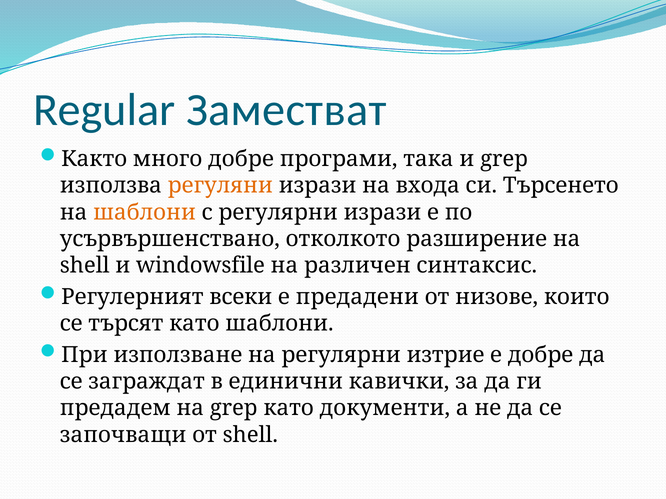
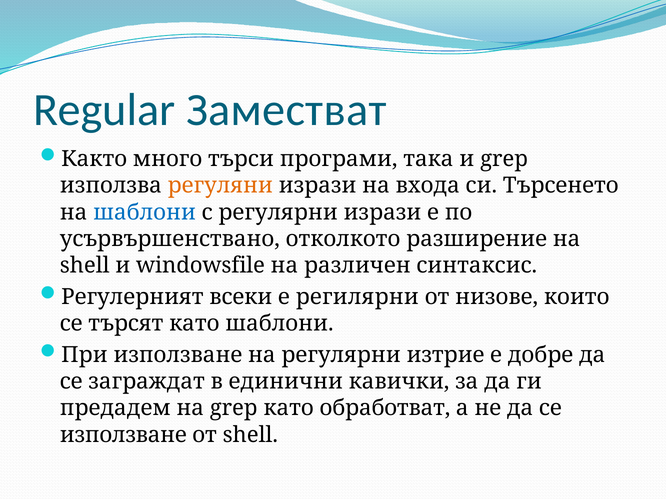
много добре: добре -> търси (241, 159)
шаблони colour: orange -> blue (145, 212)
предадени: предадени -> регилярни (357, 297)
документи: документи -> обработват (385, 408)
започващи: започващи -> използване (123, 435)
